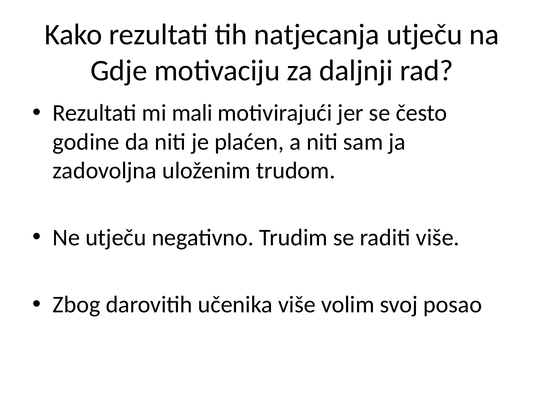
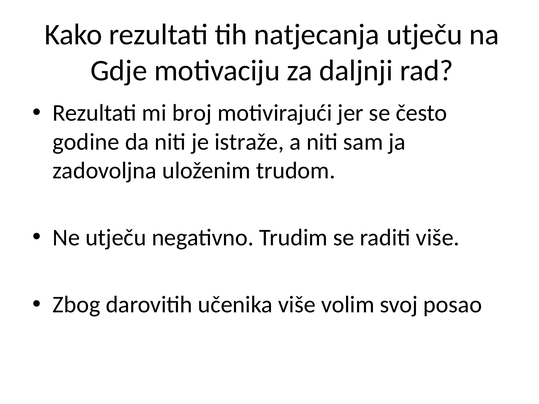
mali: mali -> broj (192, 113)
plaćen: plaćen -> istraže (249, 142)
